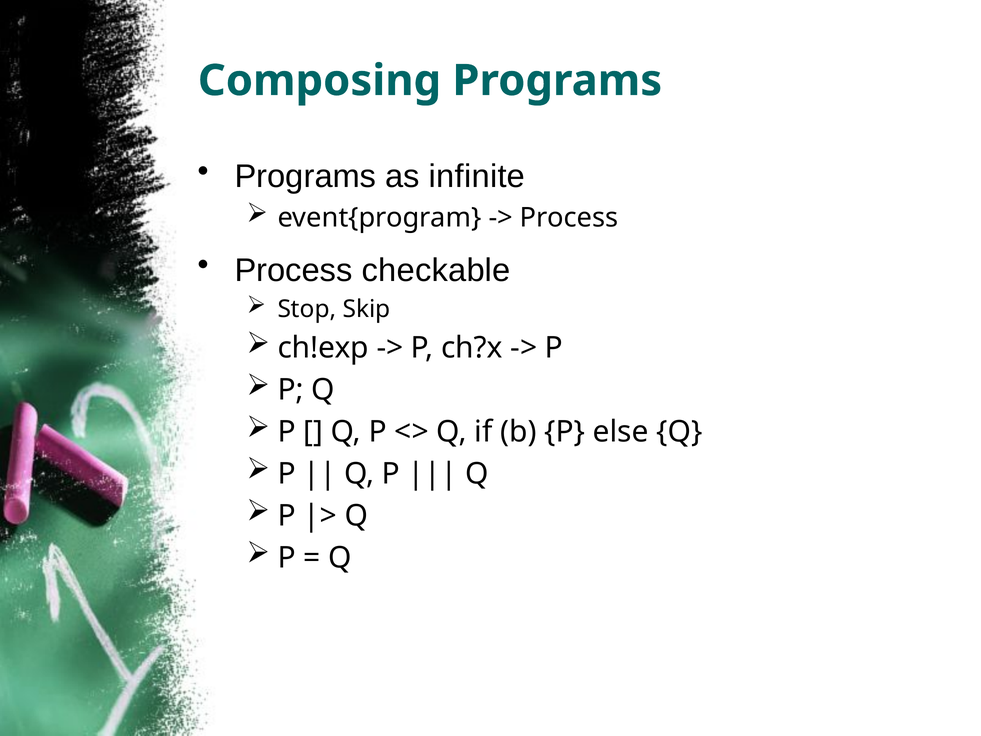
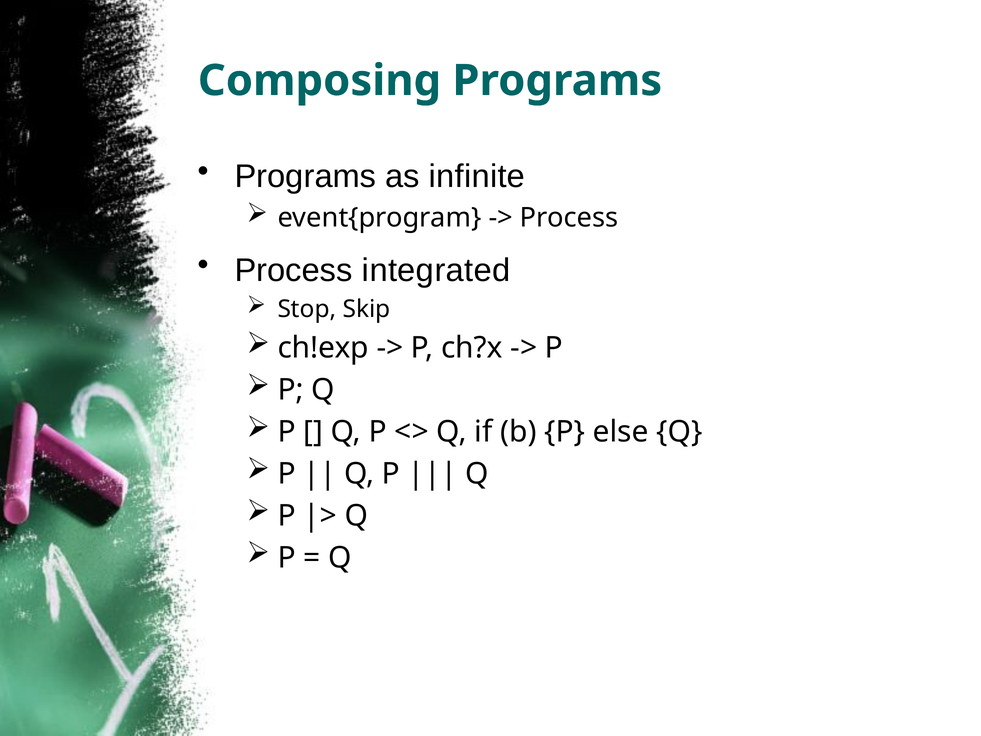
checkable: checkable -> integrated (436, 270)
